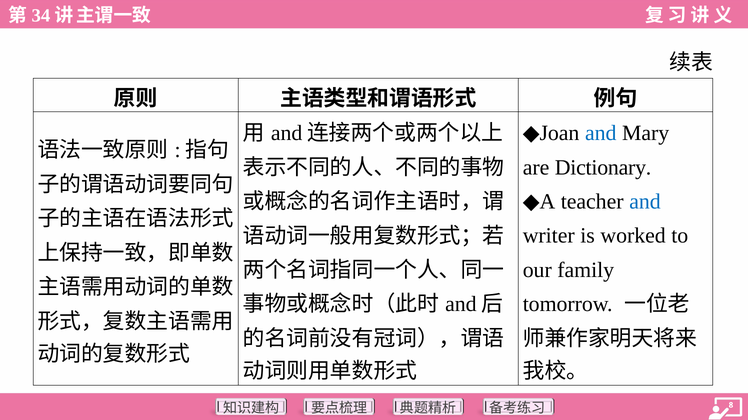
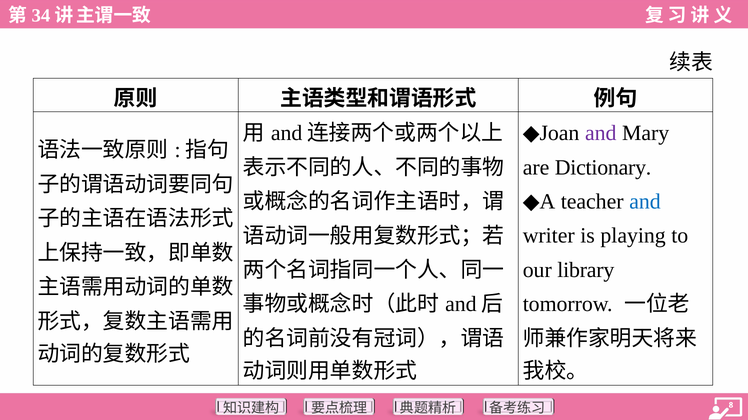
and colour: blue -> purple (601, 133)
worked: worked -> playing (633, 236)
family: family -> library (586, 270)
